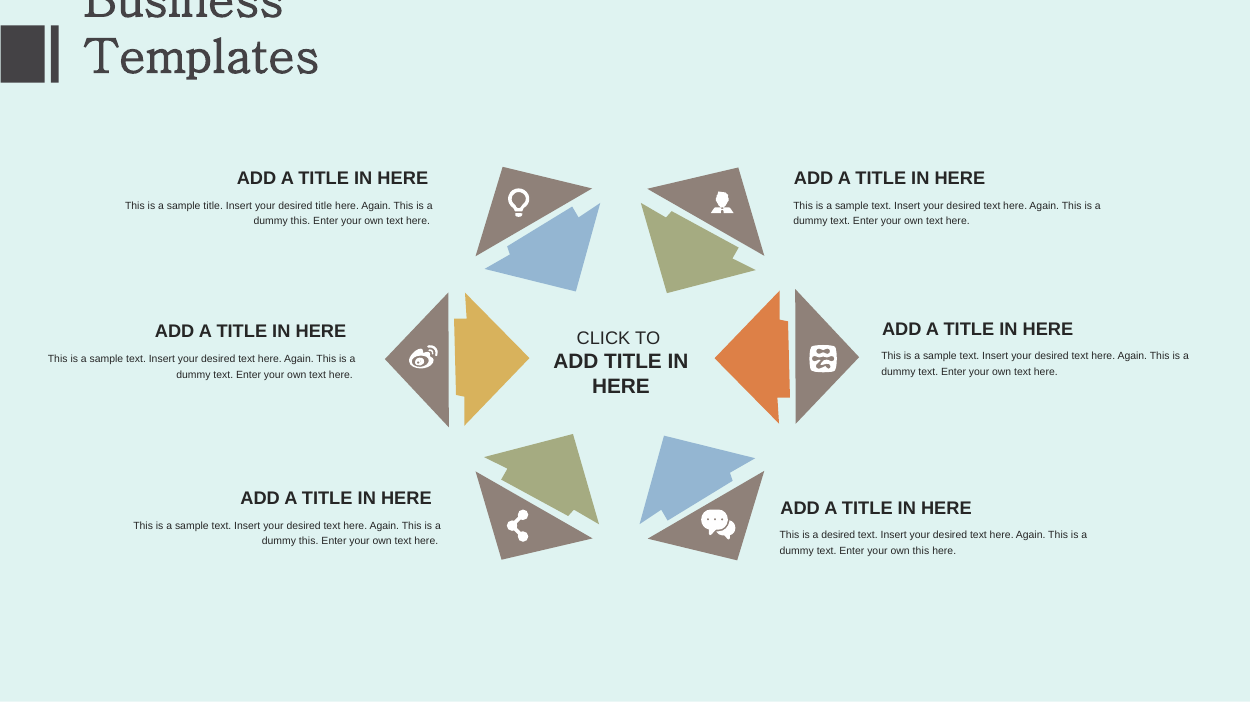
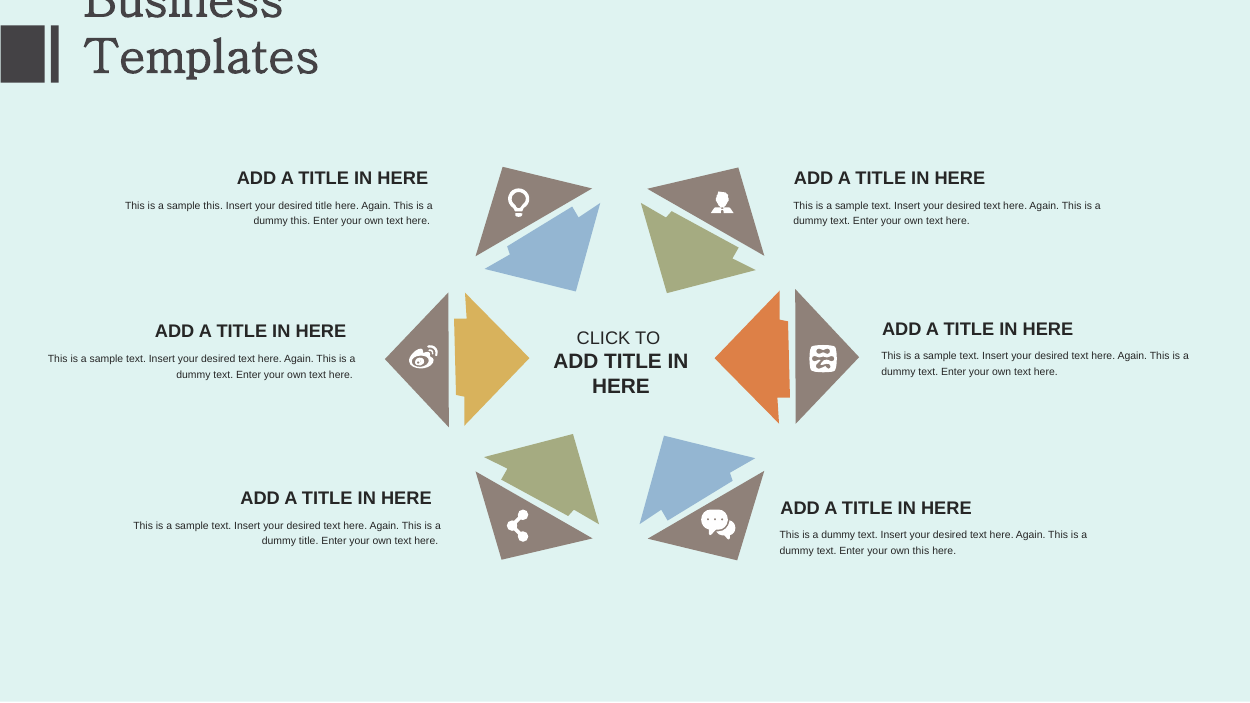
sample title: title -> this (213, 206)
desired: desired -> dummy (838, 535)
this: this -> title (309, 541)
